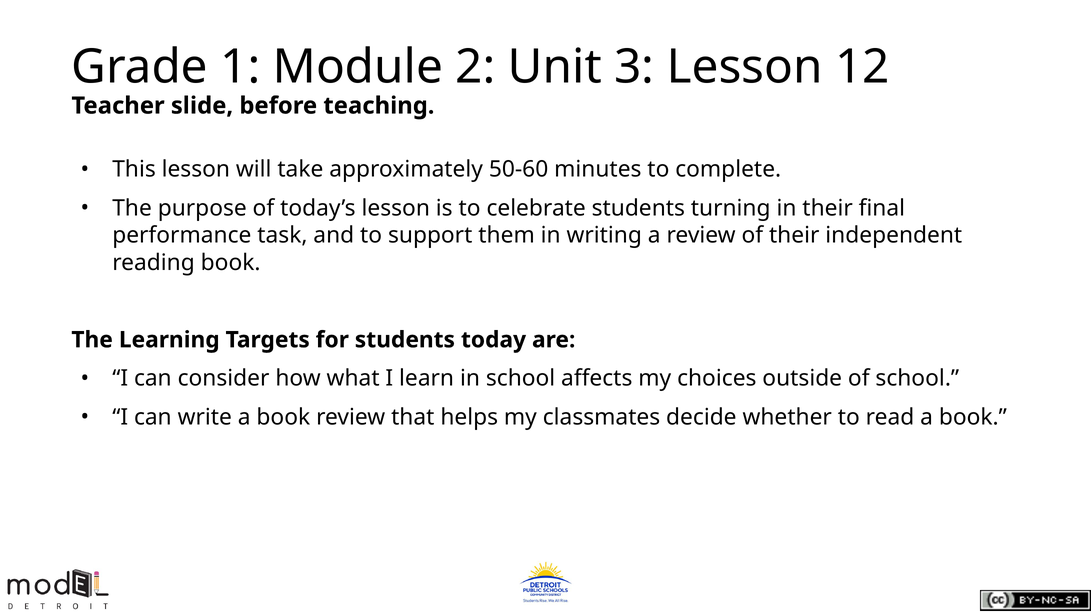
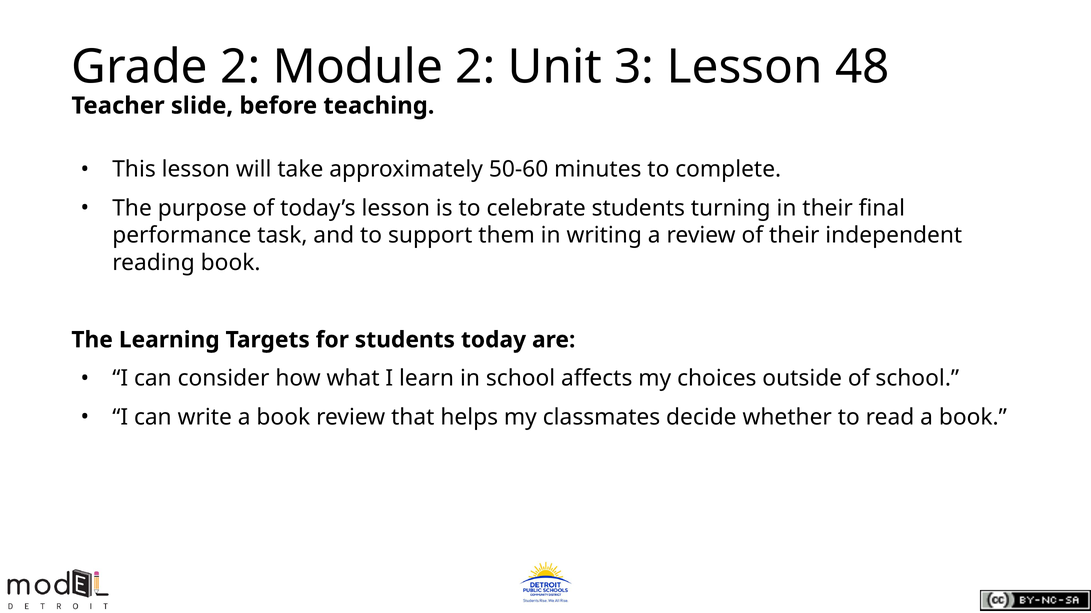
Grade 1: 1 -> 2 (240, 67)
12: 12 -> 48 (862, 67)
